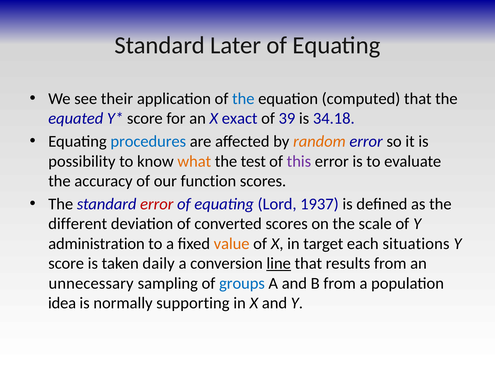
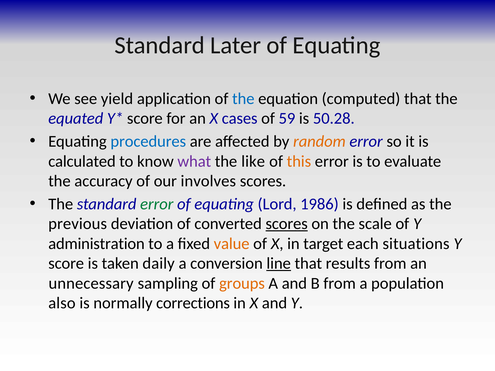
their: their -> yield (117, 99)
exact: exact -> cases (240, 118)
39: 39 -> 59 (287, 118)
34.18: 34.18 -> 50.28 (334, 118)
possibility: possibility -> calculated (82, 161)
what colour: orange -> purple (194, 161)
test: test -> like (253, 161)
this colour: purple -> orange (299, 161)
function: function -> involves (208, 181)
error colour: red -> green (157, 204)
1937: 1937 -> 1986 (319, 204)
different: different -> previous (78, 224)
scores underline: none -> present (287, 224)
groups colour: blue -> orange (242, 283)
idea: idea -> also (62, 303)
supporting: supporting -> corrections (193, 303)
